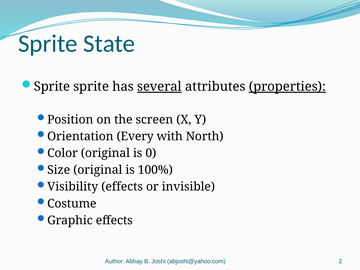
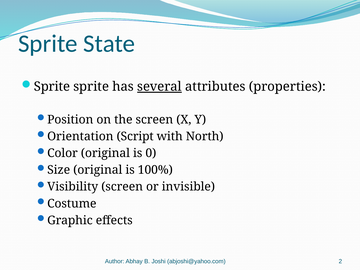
properties underline: present -> none (287, 87)
Every: Every -> Script (135, 136)
Visibility effects: effects -> screen (122, 187)
